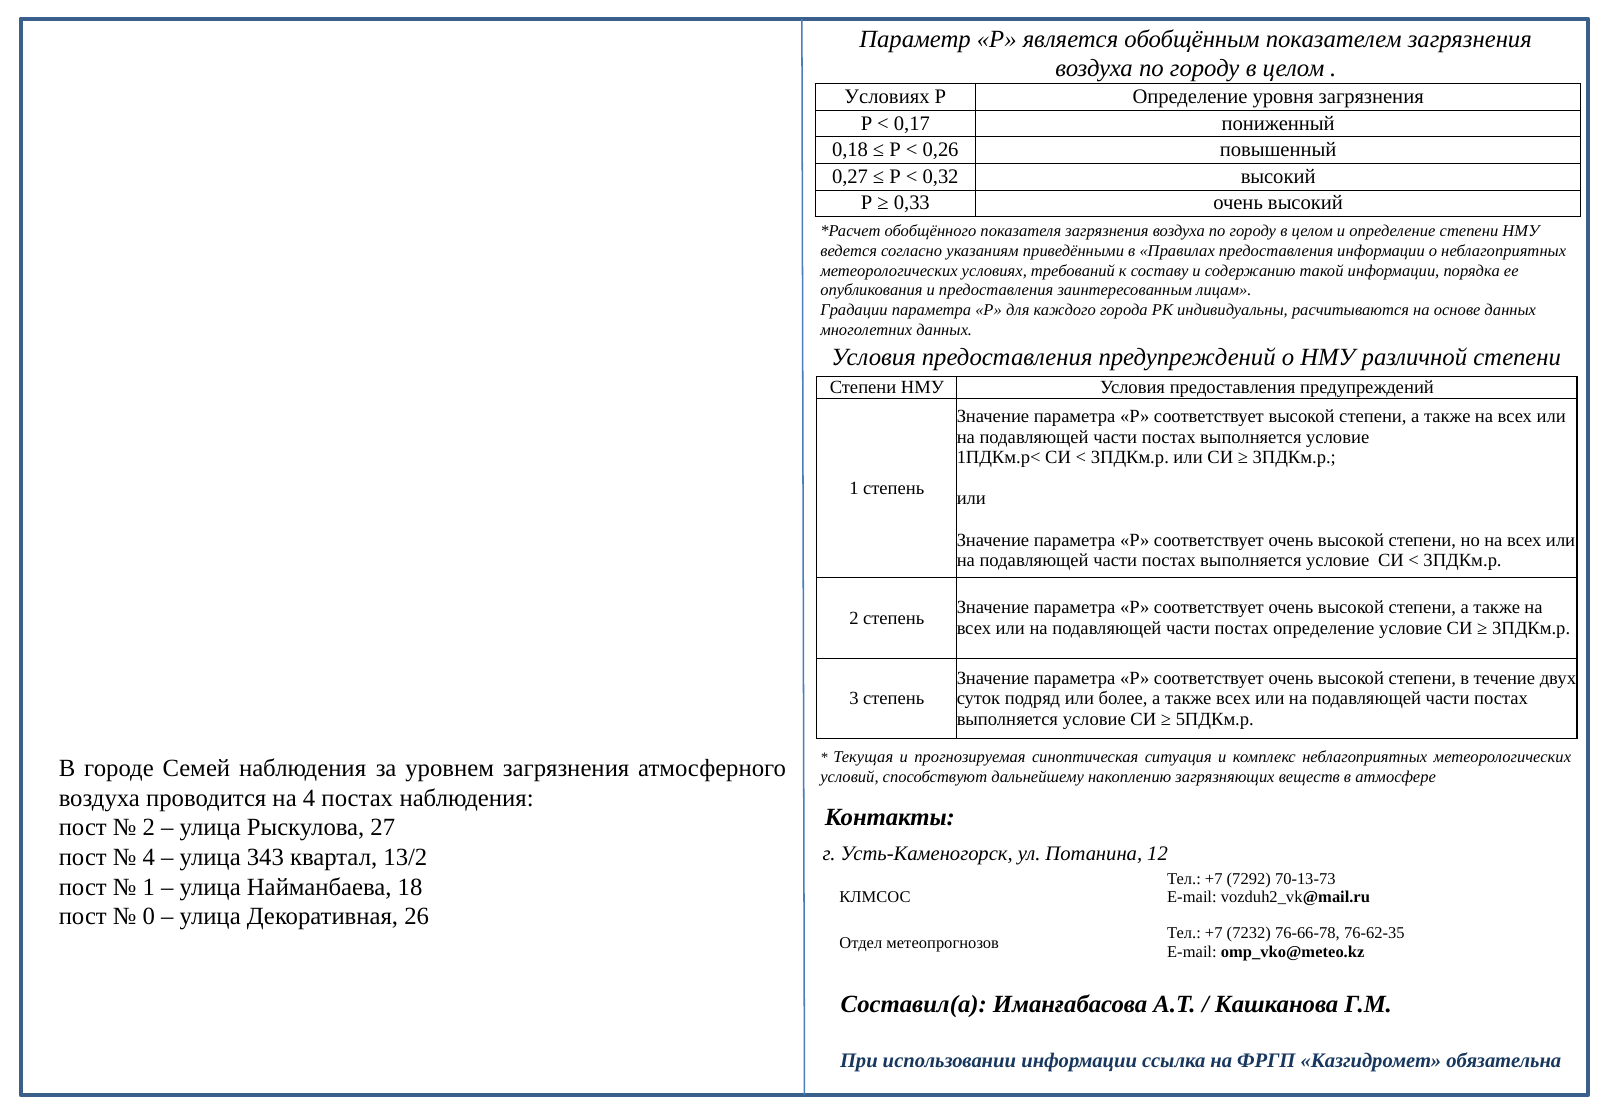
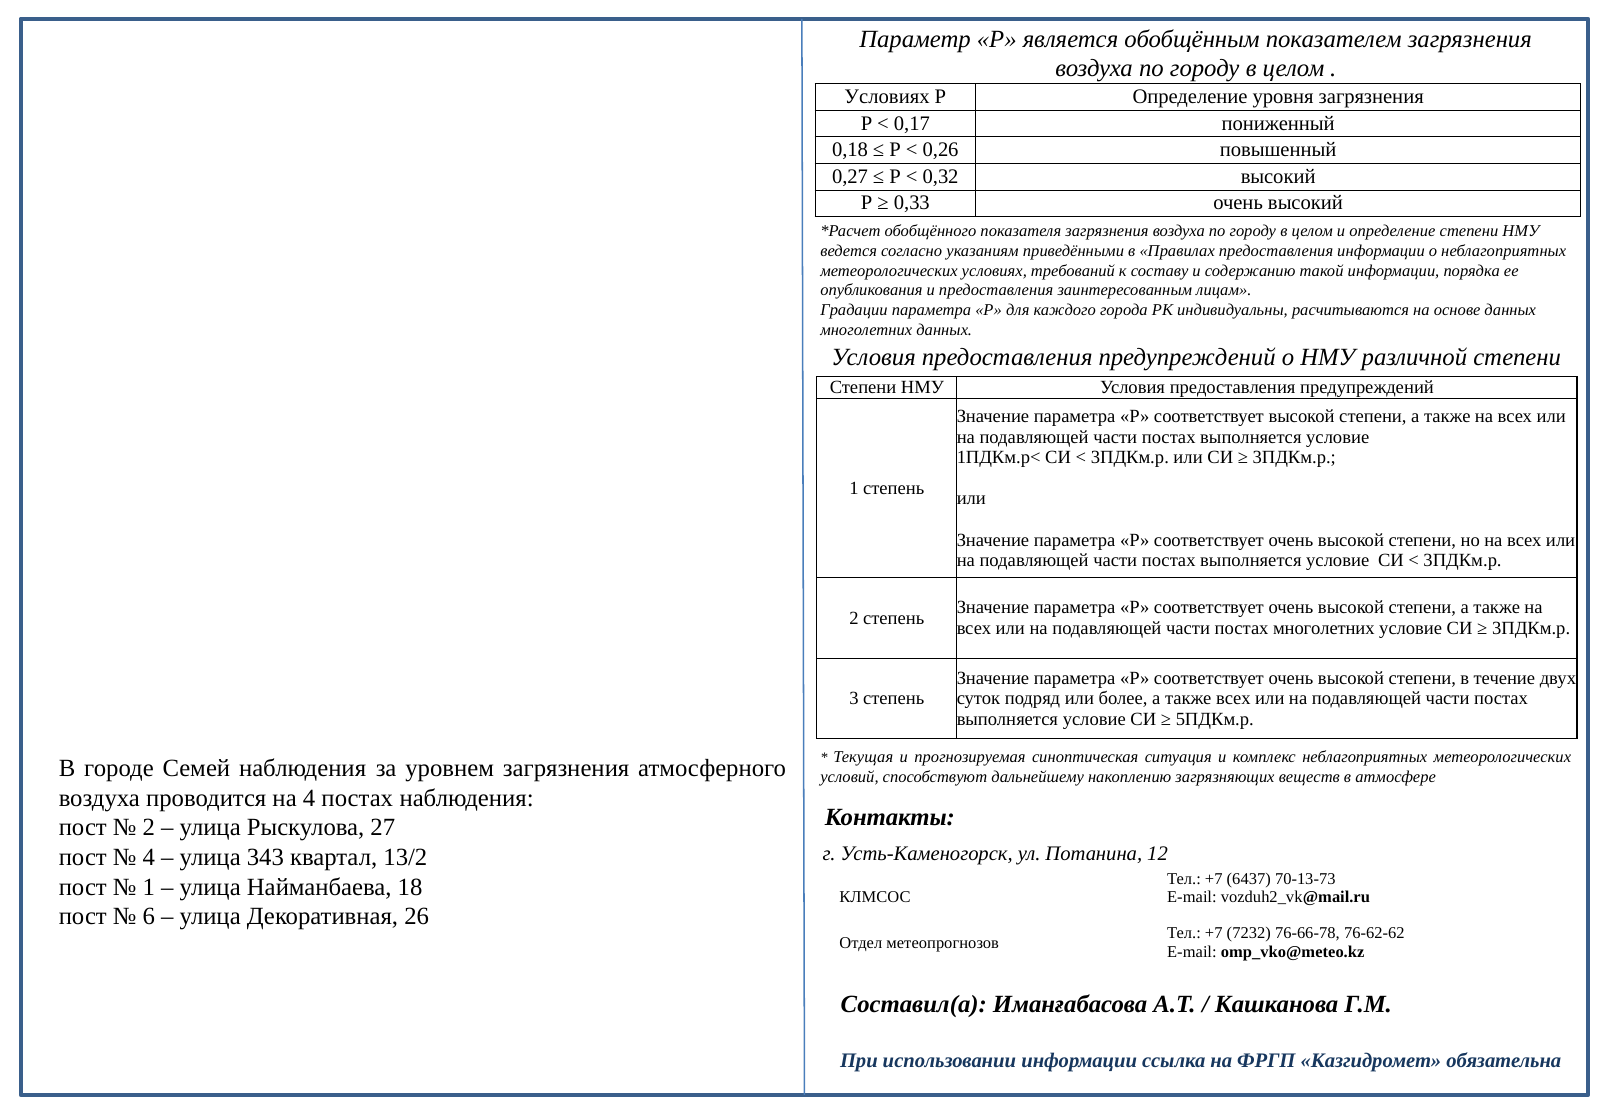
постах определение: определение -> многолетних (1324, 628)
7292: 7292 -> 6437 (1249, 879)
0: 0 -> 6 (149, 917)
76-62-35: 76-62-35 -> 76-62-62 (1374, 933)
